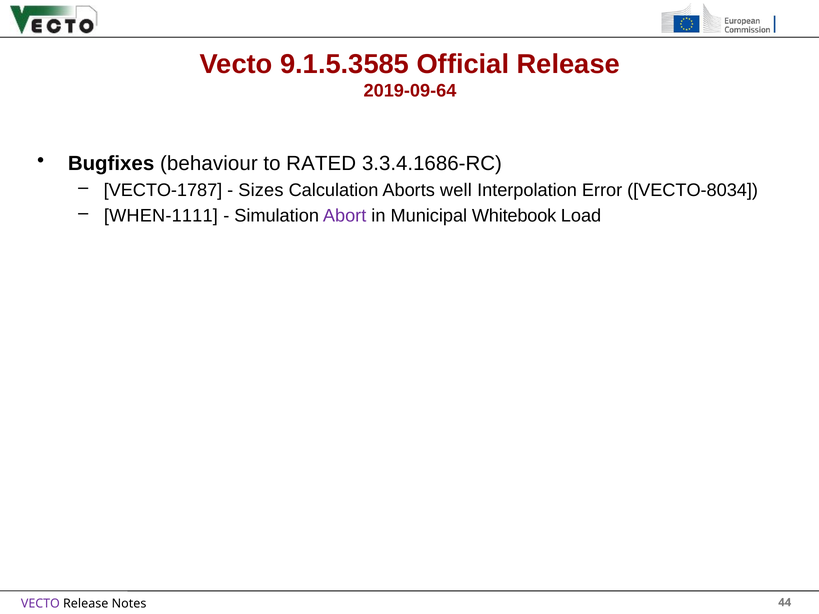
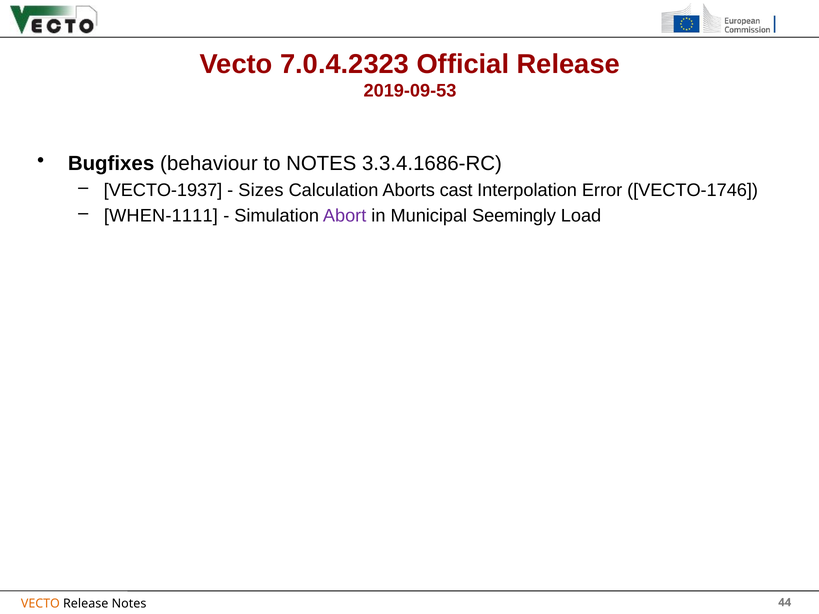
9.1.5.3585: 9.1.5.3585 -> 7.0.4.2323 (345, 64)
2019-09-64: 2019-09-64 -> 2019-09-53 (410, 91)
to RATED: RATED -> NOTES (321, 164)
VECTO-1787: VECTO-1787 -> VECTO-1937 (163, 190)
well: well -> cast (456, 190)
VECTO-8034: VECTO-8034 -> VECTO-1746 (693, 190)
Whitebook: Whitebook -> Seemingly (514, 216)
VECTO colour: purple -> orange (40, 604)
